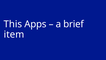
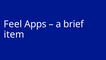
This: This -> Feel (13, 24)
